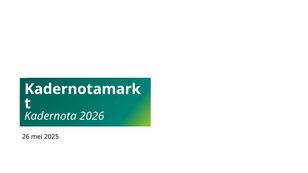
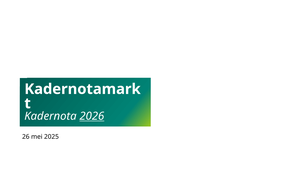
2026 underline: none -> present (92, 116)
